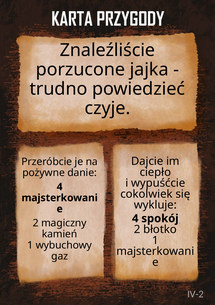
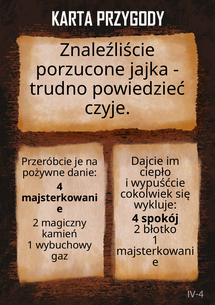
IV-2: IV-2 -> IV-4 (195, 294)
